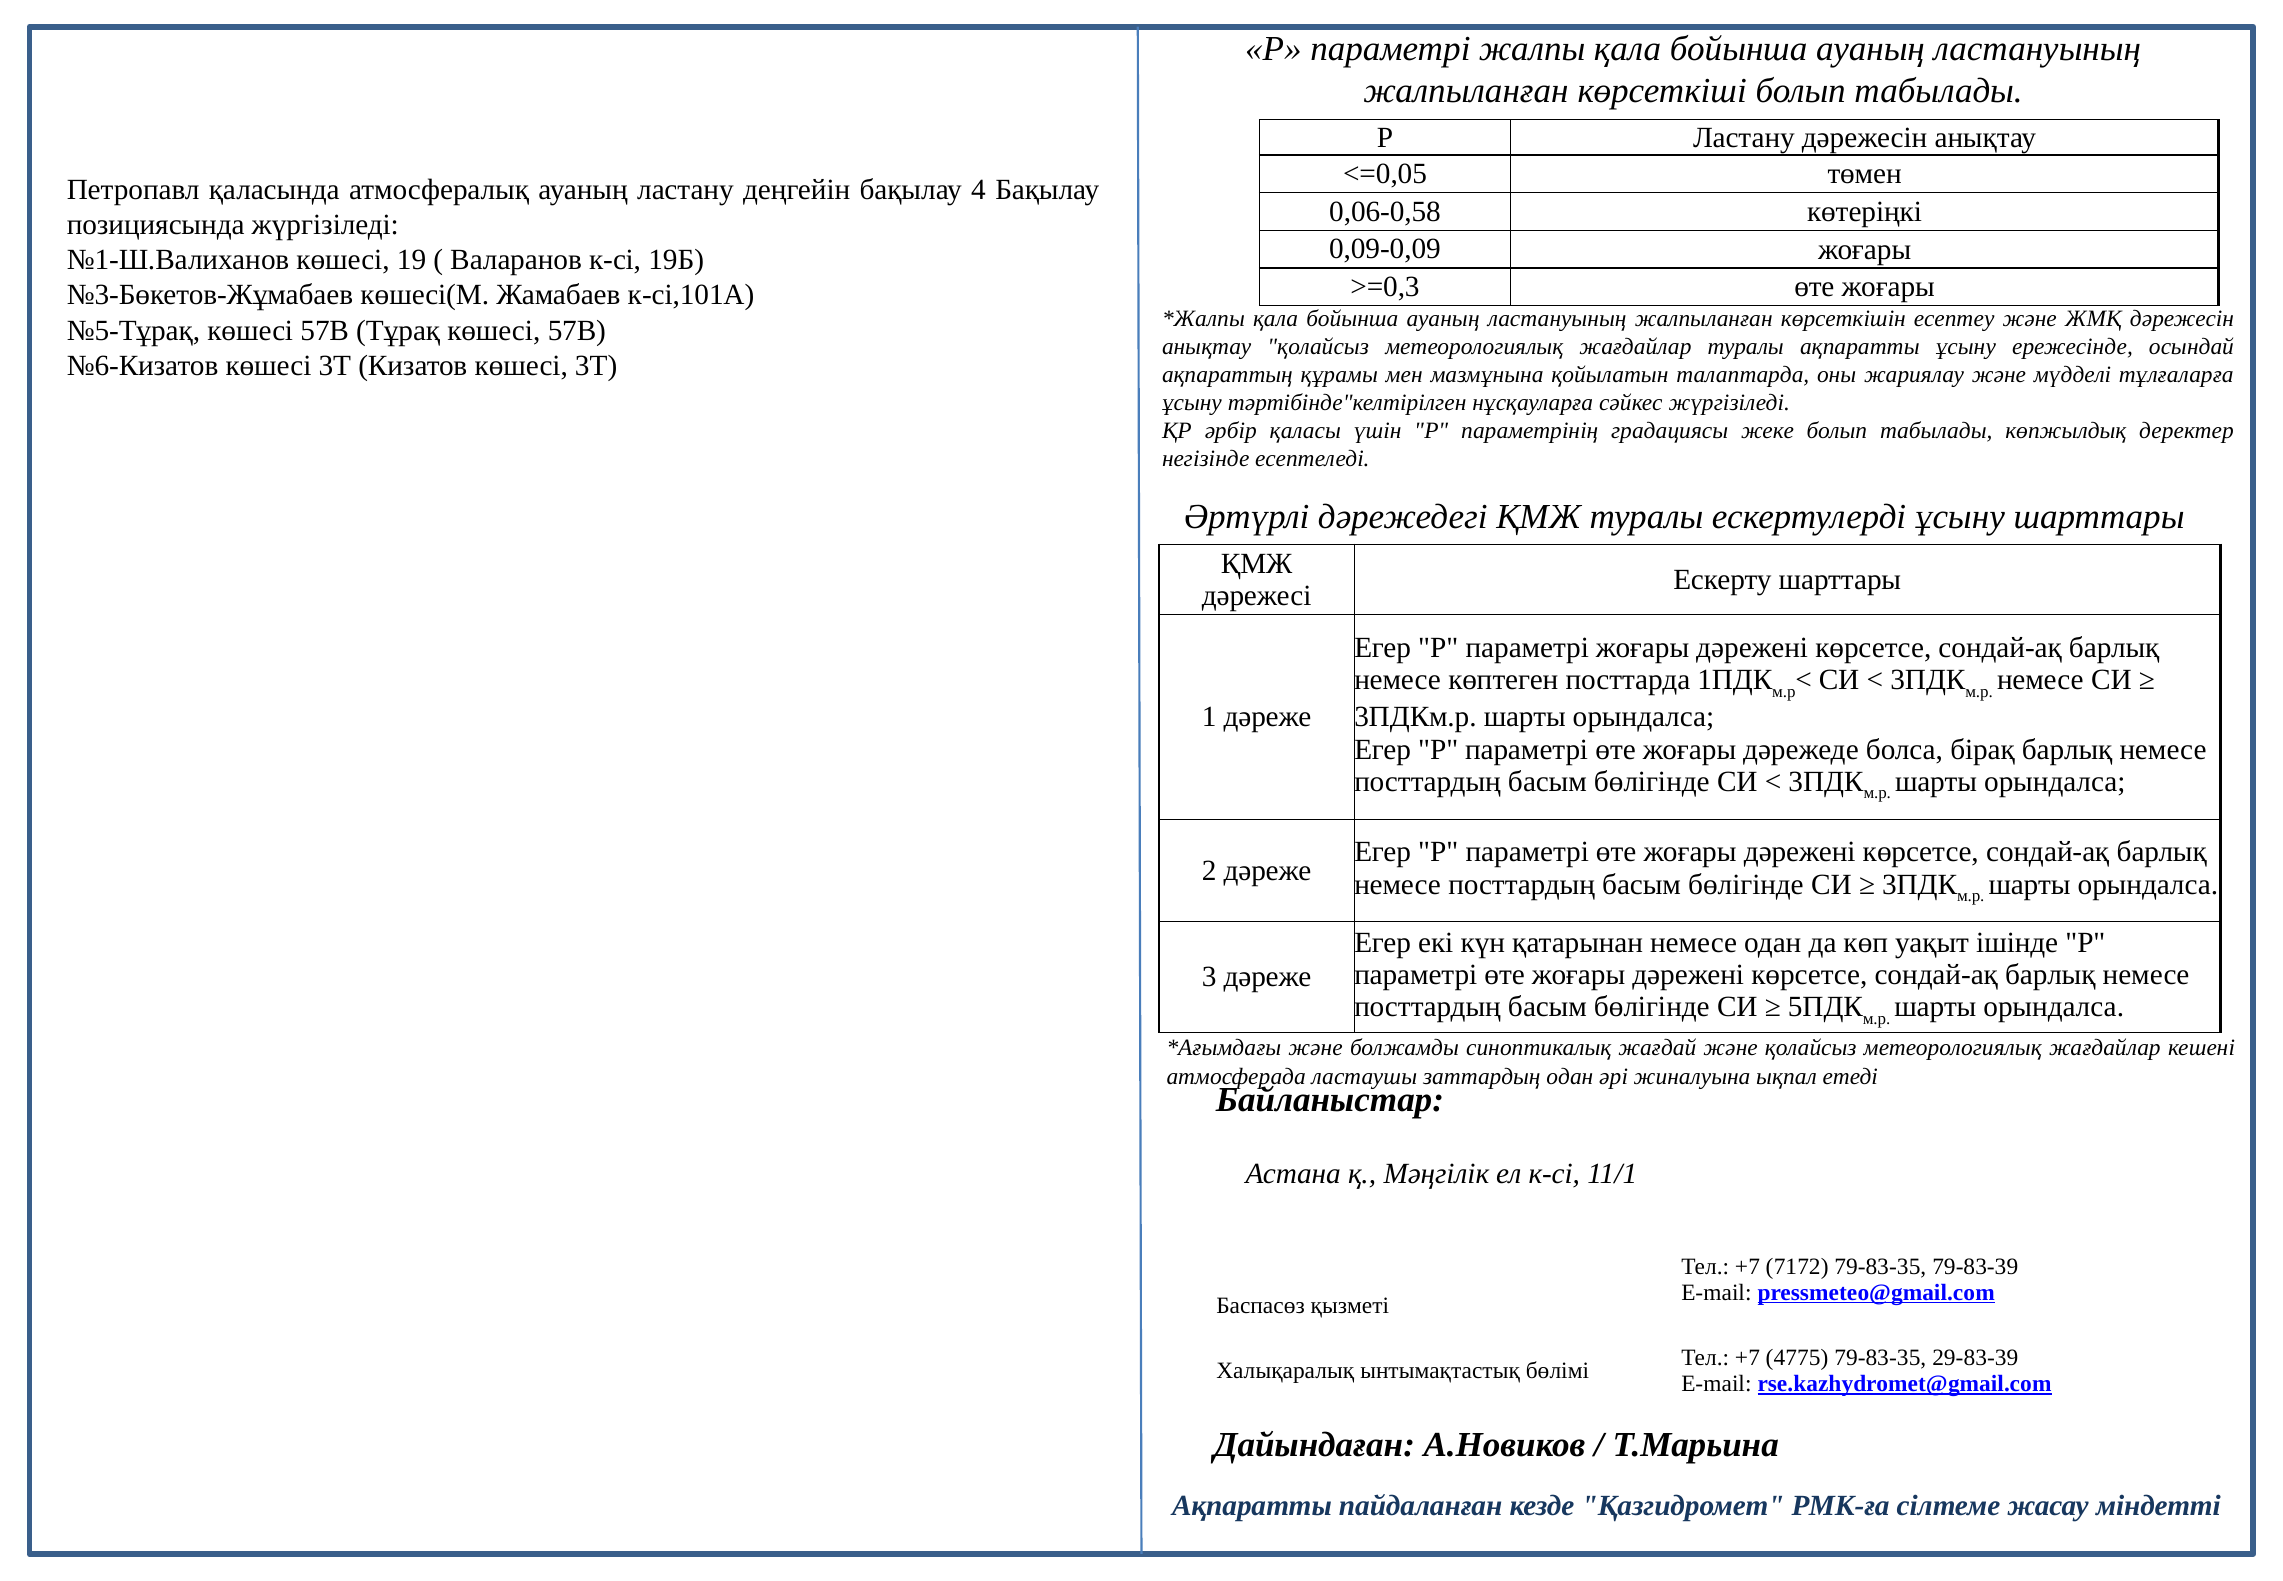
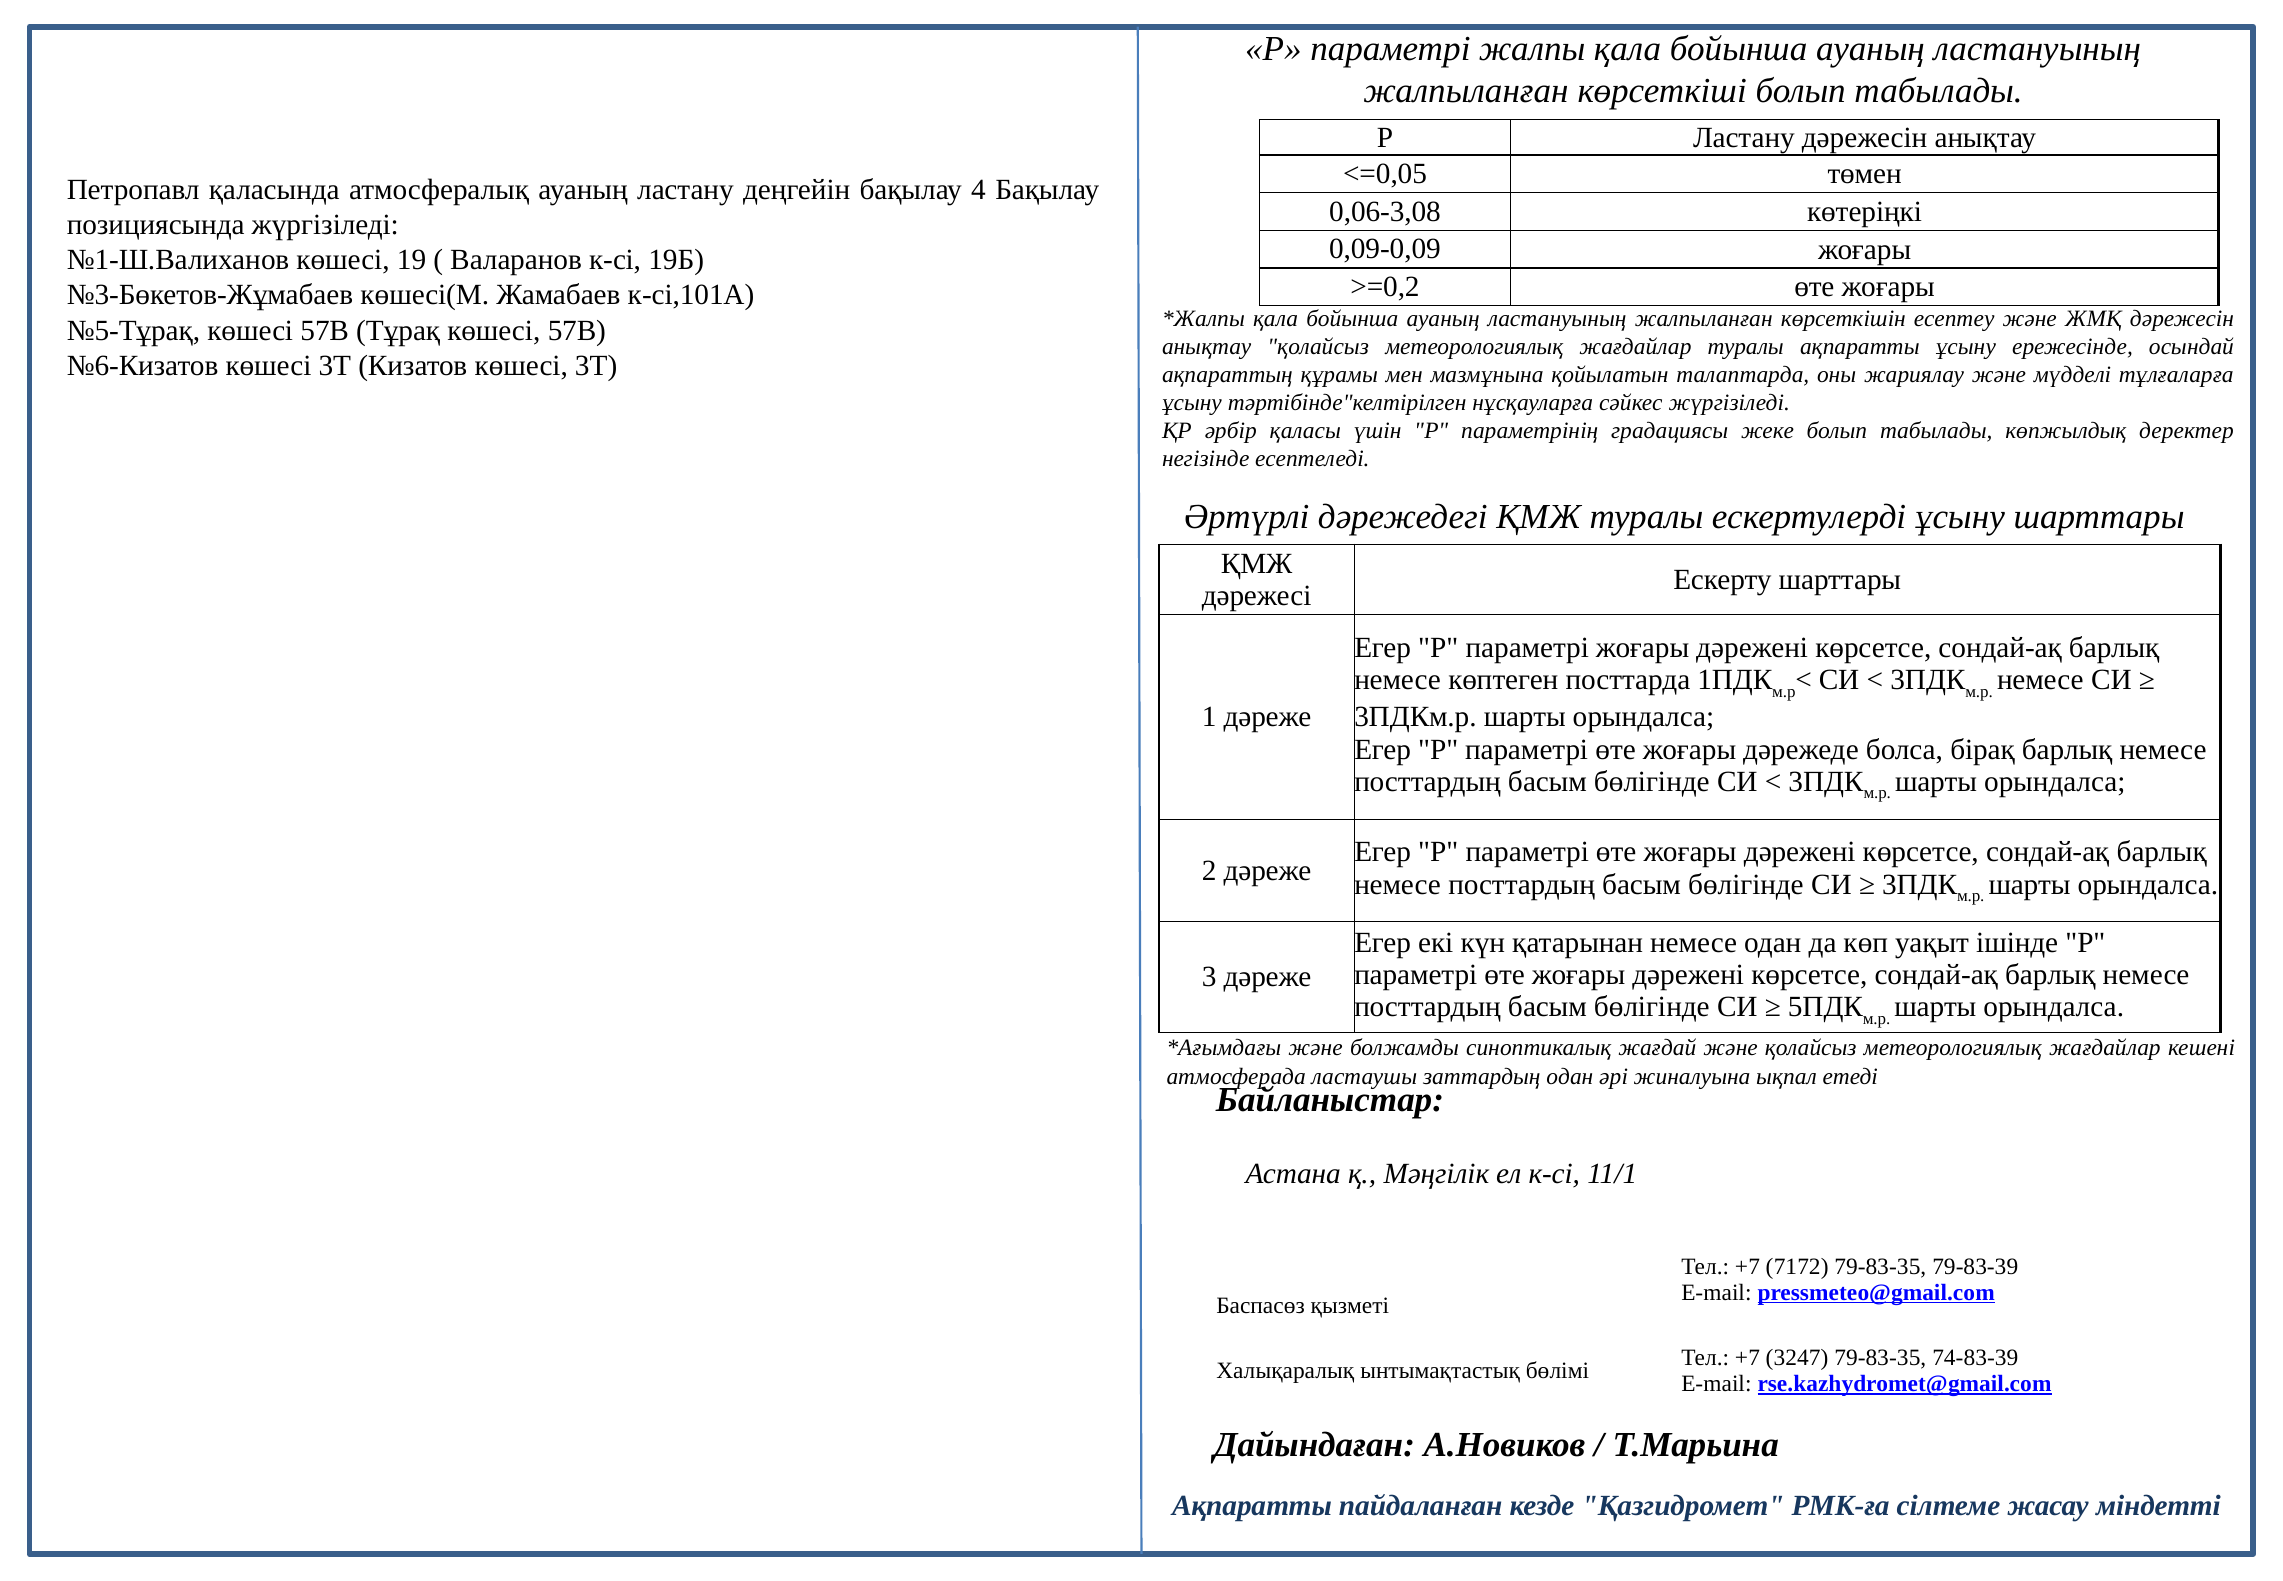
0,06-0,58: 0,06-0,58 -> 0,06-3,08 (1385, 211)
>=0,3: >=0,3 -> >=0,2 (1385, 287)
4775: 4775 -> 3247 (1797, 1357)
29-83-39: 29-83-39 -> 74-83-39 (1975, 1357)
